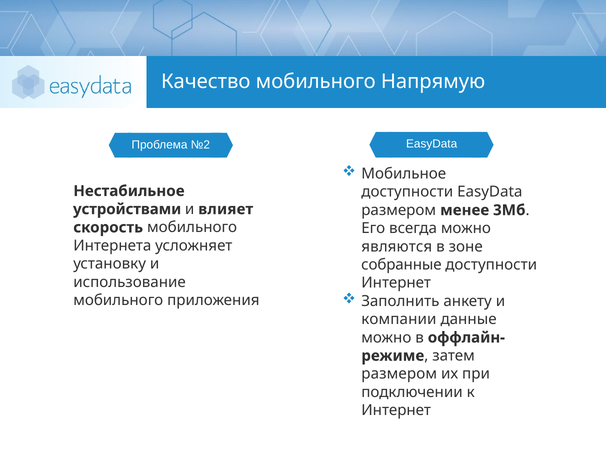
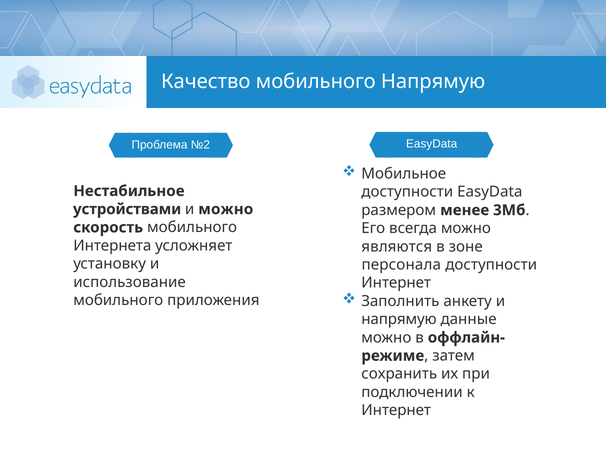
и влияет: влияет -> можно (226, 209)
собранные: собранные -> персонала (401, 264)
компании: компании -> напрямую (399, 319)
размером: размером -> сохранить (399, 374)
